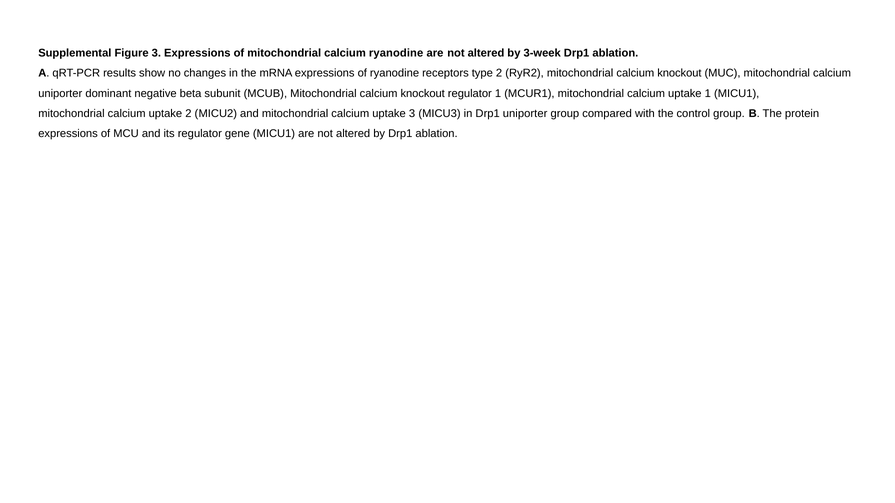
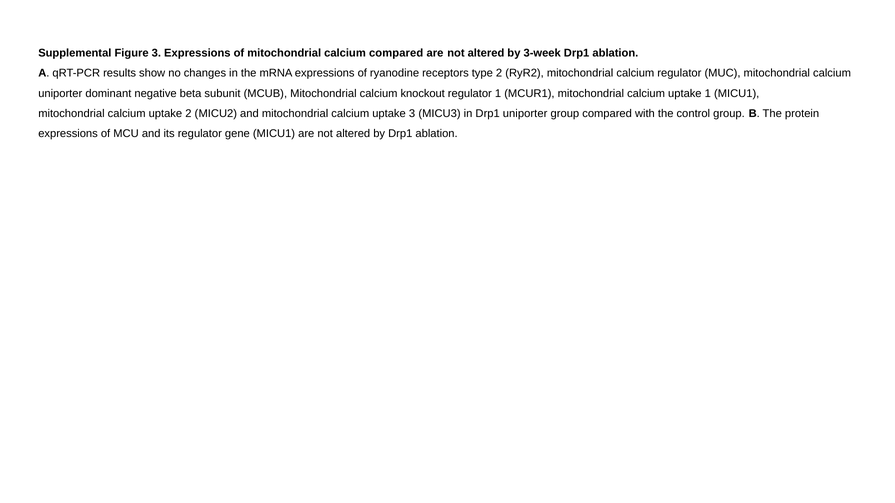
calcium ryanodine: ryanodine -> compared (396, 53)
RyR2 mitochondrial calcium knockout: knockout -> regulator (679, 73)
